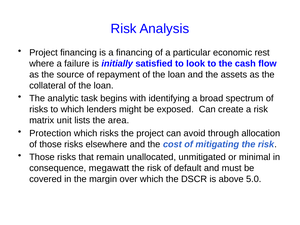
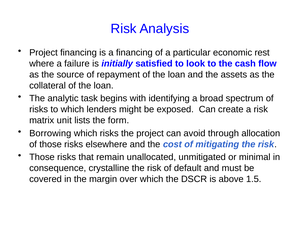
area: area -> form (119, 120)
Protection: Protection -> Borrowing (50, 133)
megawatt: megawatt -> crystalline (109, 168)
5.0: 5.0 -> 1.5 (254, 179)
